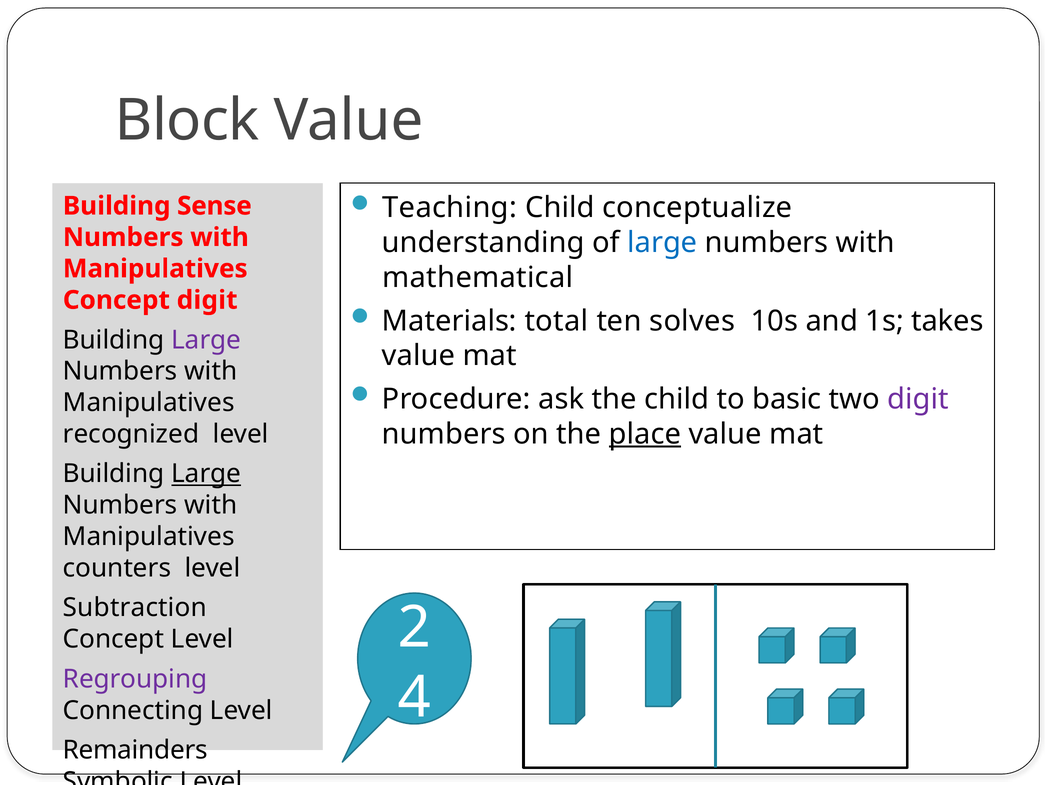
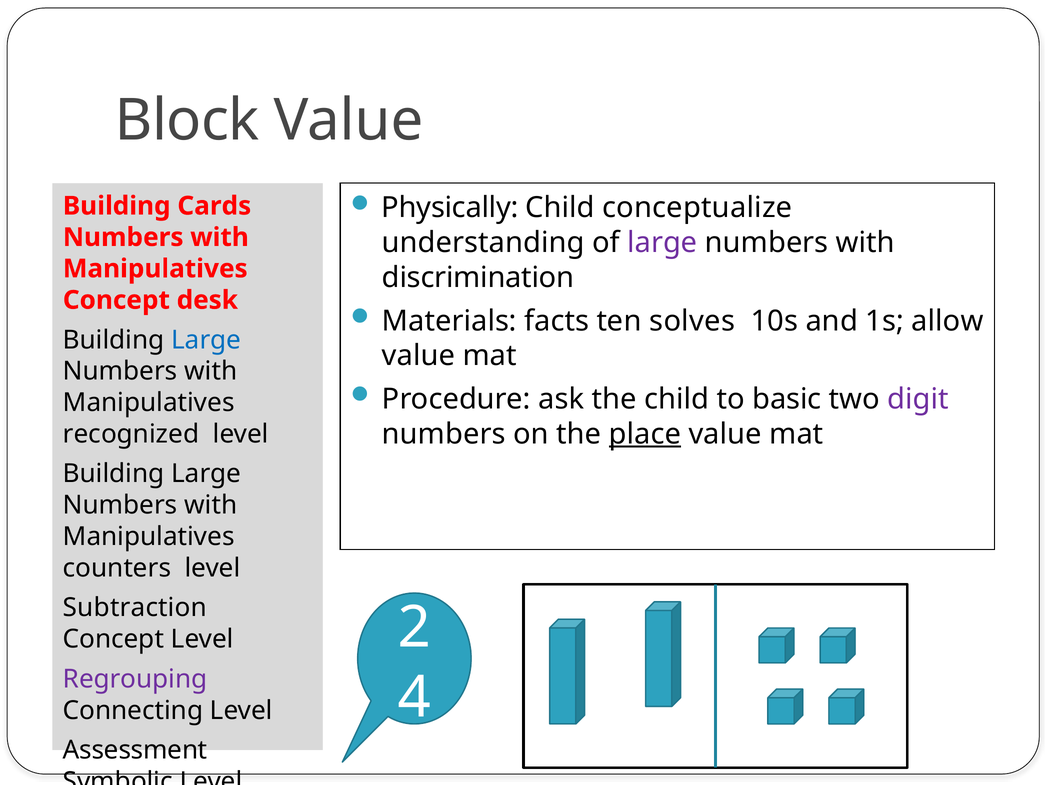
Teaching: Teaching -> Physically (450, 208)
Sense: Sense -> Cards (214, 206)
large colour: blue -> purple (662, 243)
mathematical: mathematical -> discrimination (478, 278)
Concept digit: digit -> desk (207, 300)
total: total -> facts (557, 321)
takes: takes -> allow (947, 321)
Large colour: purple -> blue (206, 340)
Large underline: present -> none (206, 474)
Remainders: Remainders -> Assessment (135, 750)
